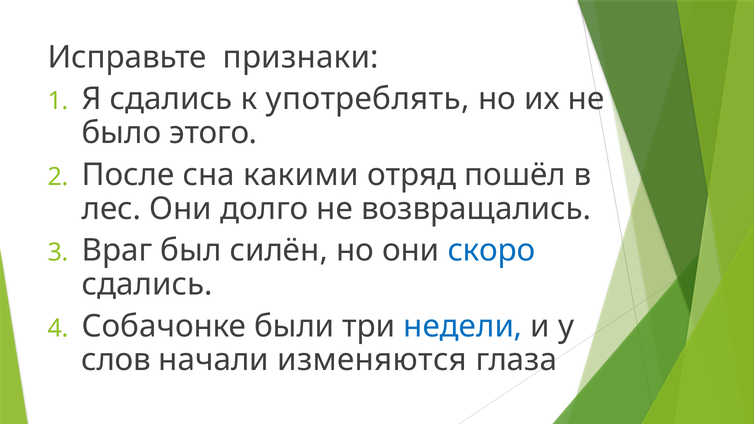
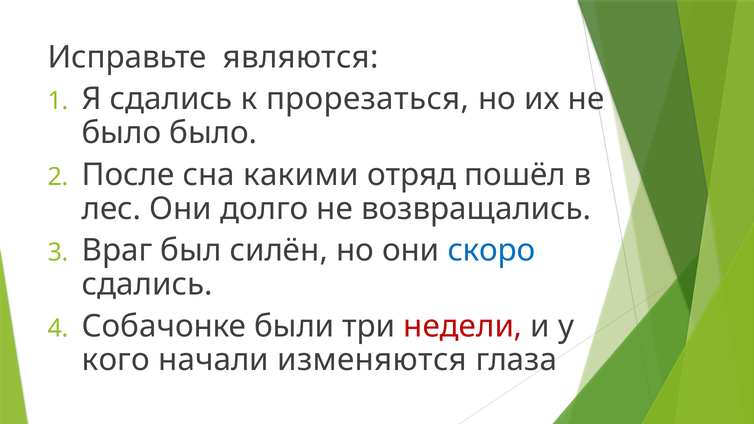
признаки: признаки -> являются (301, 57)
употреблять: употреблять -> прорезаться (368, 99)
было этого: этого -> было (213, 133)
недели colour: blue -> red (463, 326)
слов: слов -> кого (116, 360)
